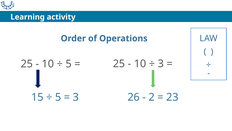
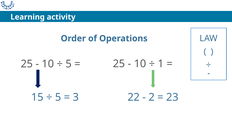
3: 3 -> 1 (161, 64)
26: 26 -> 22 (134, 97)
